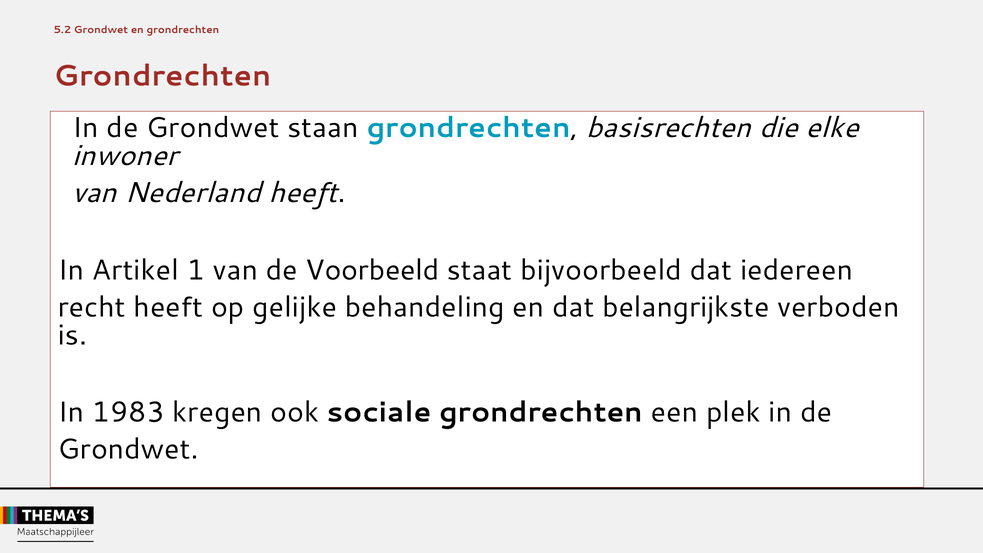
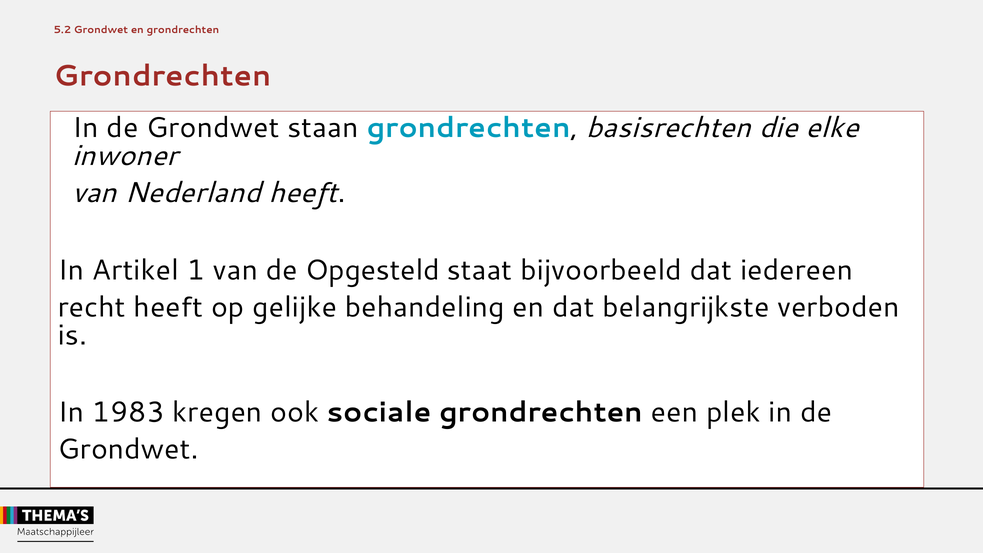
Voorbeeld: Voorbeeld -> Opgesteld (372, 270)
